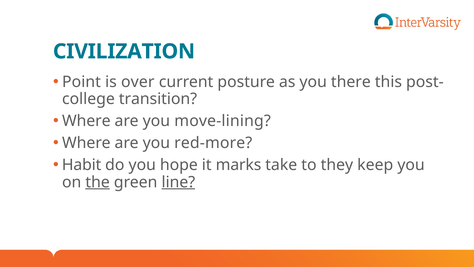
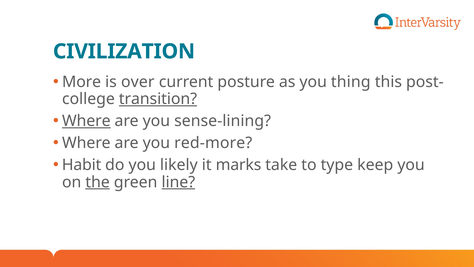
Point: Point -> More (82, 82)
there: there -> thing (351, 82)
transition underline: none -> present (158, 99)
Where underline: none -> present (86, 121)
move-lining: move-lining -> sense-lining (223, 121)
hope: hope -> likely (179, 165)
they: they -> type (337, 165)
